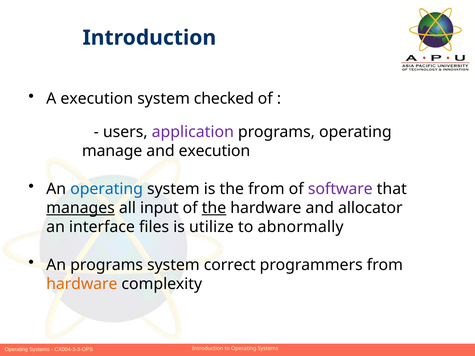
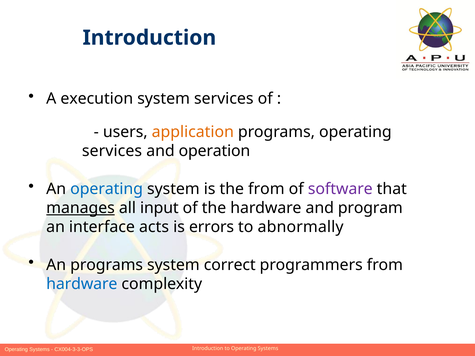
system checked: checked -> services (224, 99)
application colour: purple -> orange (193, 132)
manage: manage -> services (112, 151)
and execution: execution -> operation (214, 151)
the underline: present -> none (214, 208)
allocator: allocator -> program (370, 208)
files: files -> acts (154, 227)
utilize: utilize -> errors (212, 227)
hardware colour: orange -> blue (82, 284)
